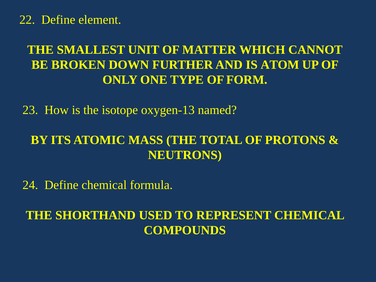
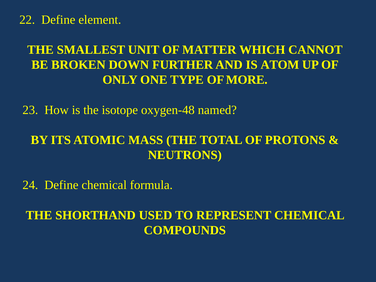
FORM: FORM -> MORE (247, 80)
oxygen-13: oxygen-13 -> oxygen-48 (168, 110)
